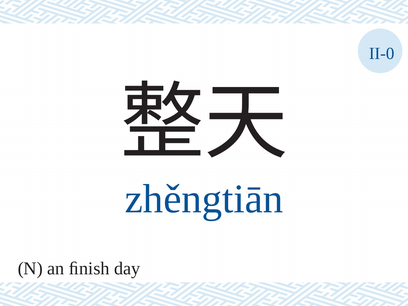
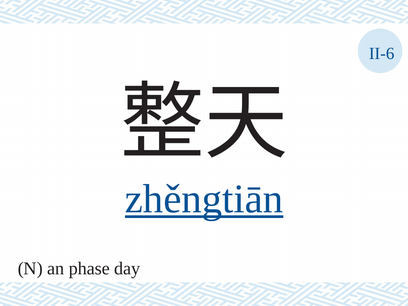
II-0: II-0 -> II-6 (382, 53)
zhěngtiān underline: none -> present (204, 199)
ﬁnish: ﬁnish -> phase (89, 268)
